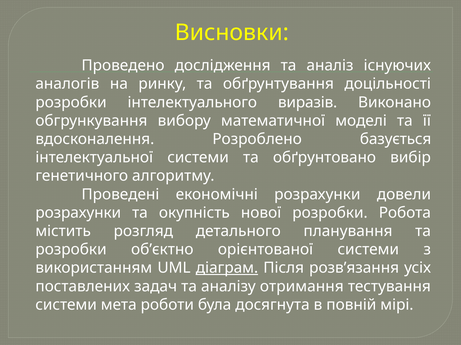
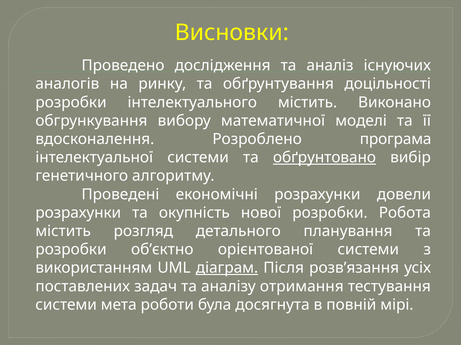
інтелектуального виразів: виразів -> містить (308, 102)
базується: базується -> програма (396, 139)
обґрунтовано underline: none -> present (324, 158)
